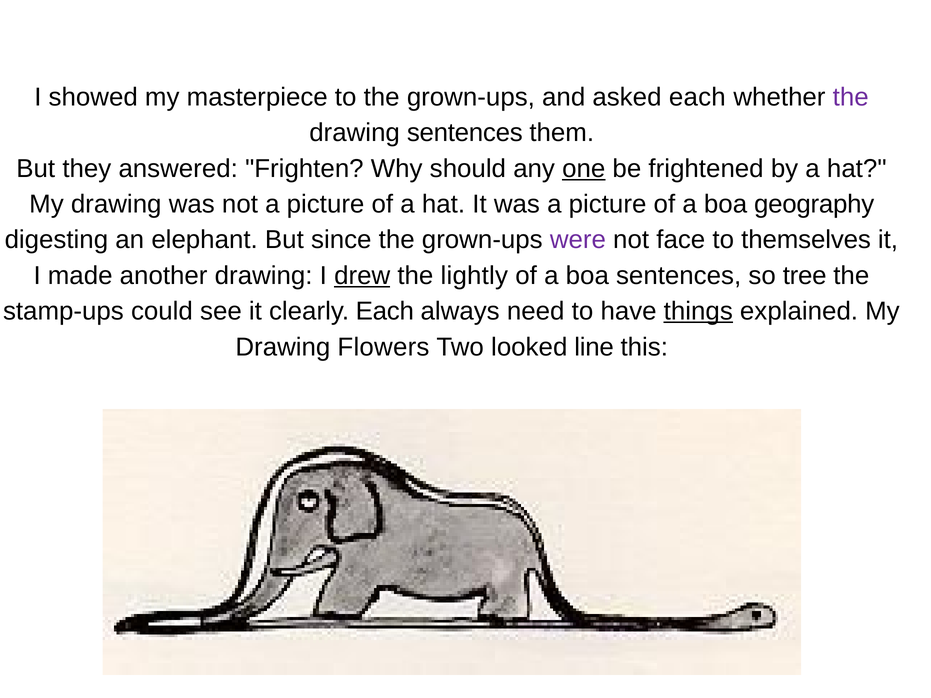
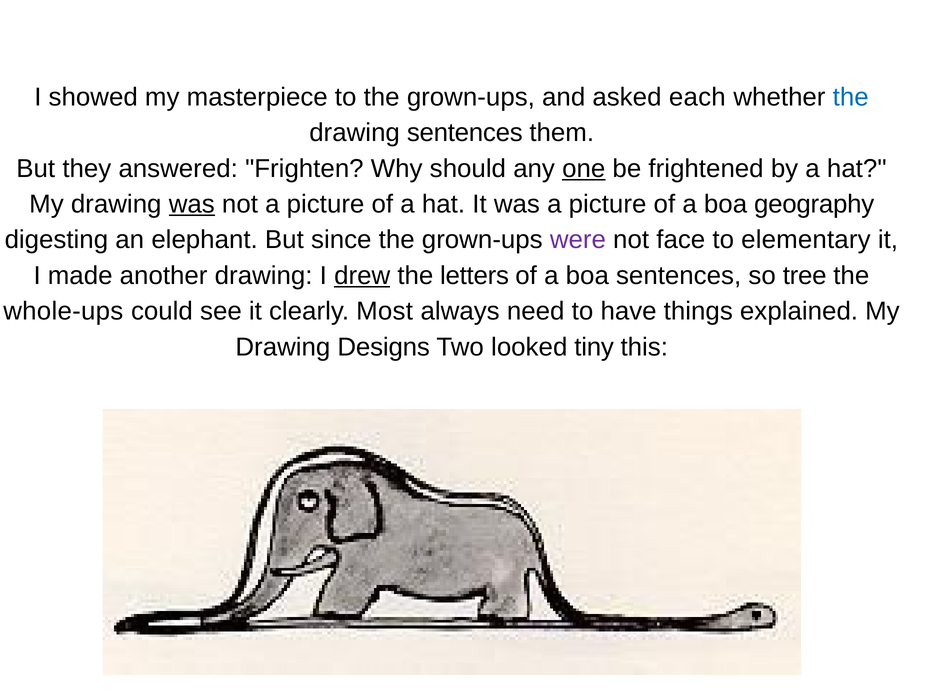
the colour: purple -> blue (851, 97)
was underline: none -> present (192, 204)
themselves: themselves -> elementary (806, 240)
lightly: lightly -> letters (475, 276)
stamp-ups: stamp-ups -> whole-ups (63, 311)
clearly Each: Each -> Most (385, 311)
things underline: present -> none (698, 311)
Flowers: Flowers -> Designs (384, 347)
line: line -> tiny (594, 347)
